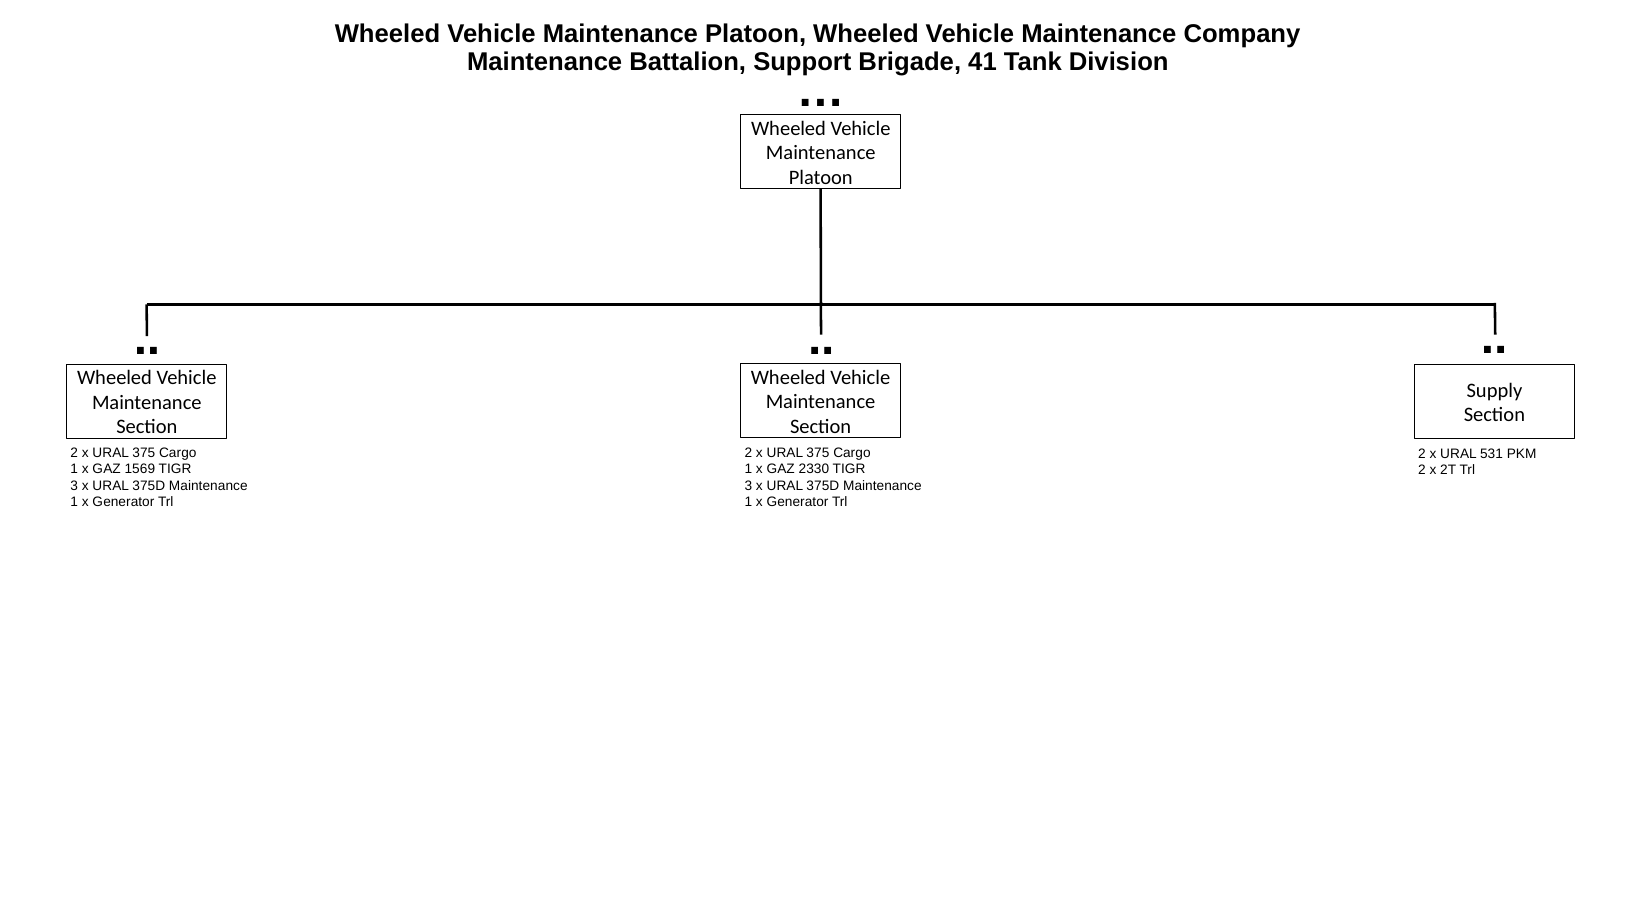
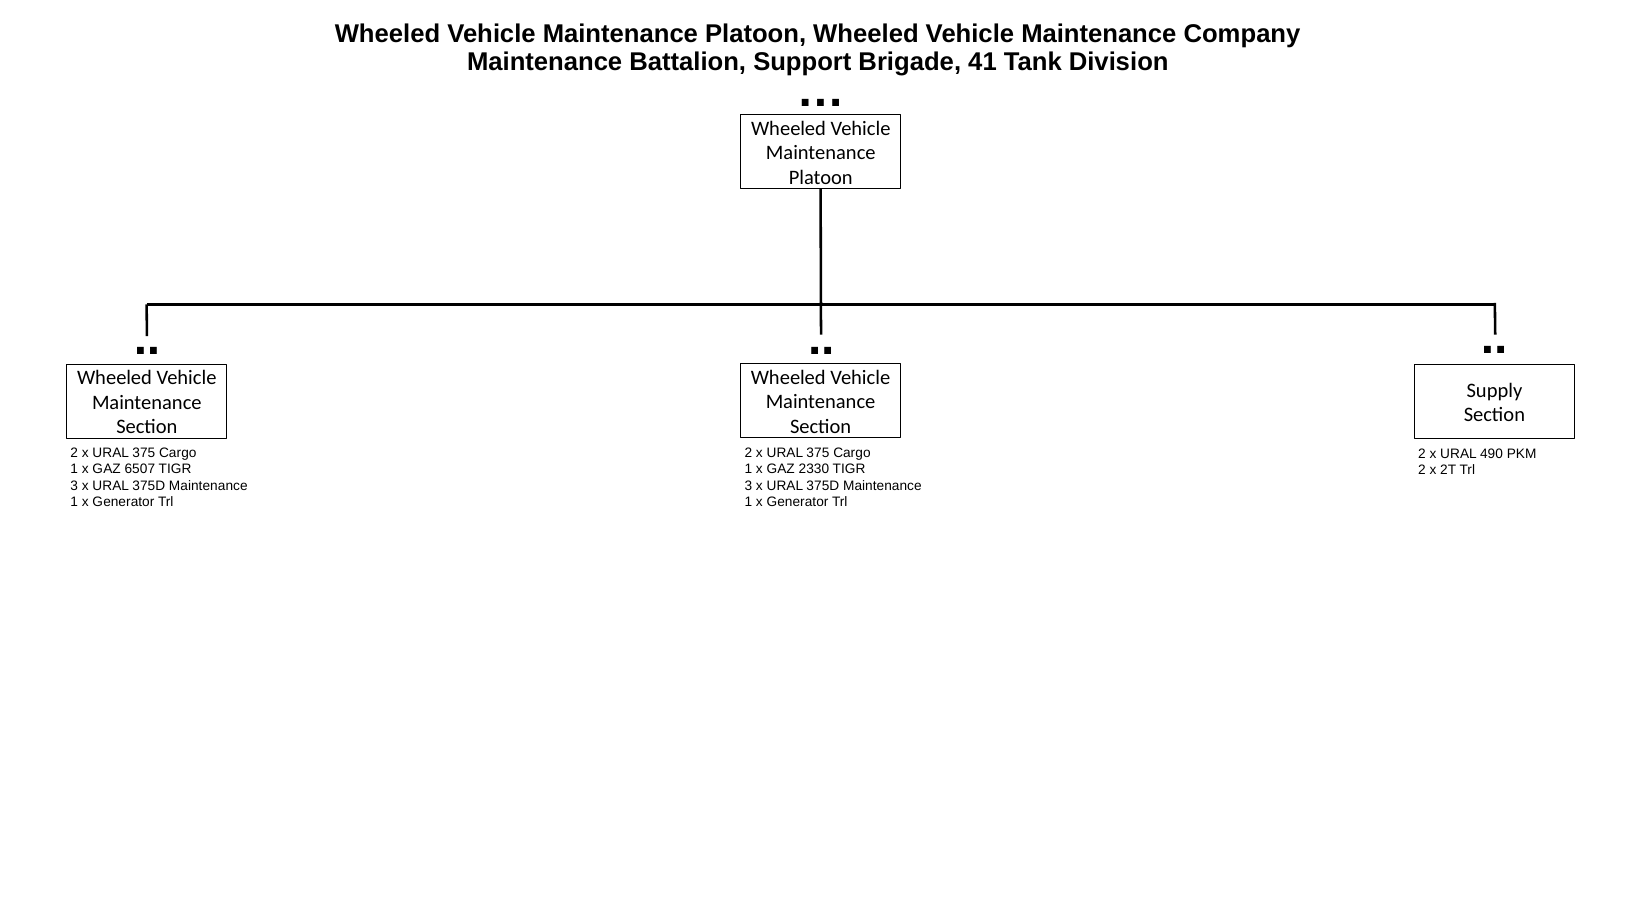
531: 531 -> 490 (1492, 454)
1569: 1569 -> 6507 (140, 469)
